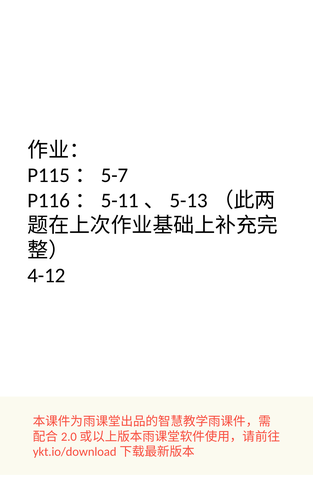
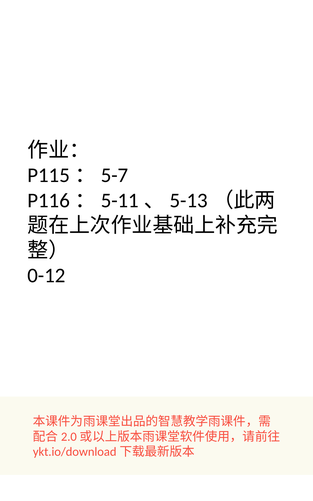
4-12: 4-12 -> 0-12 (46, 275)
